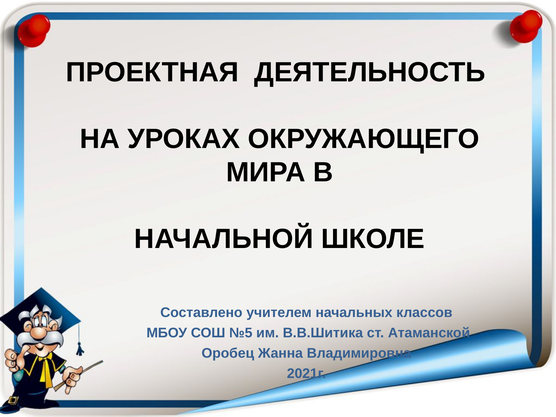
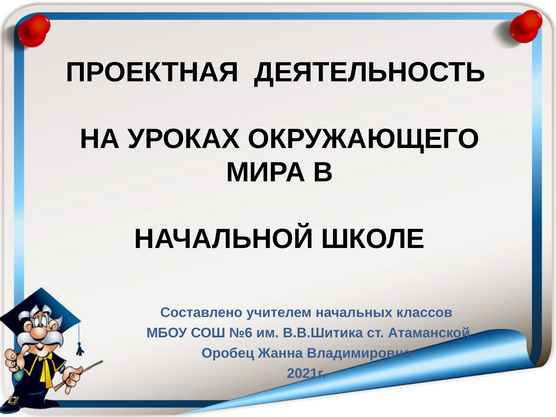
№5: №5 -> №6 (241, 333)
